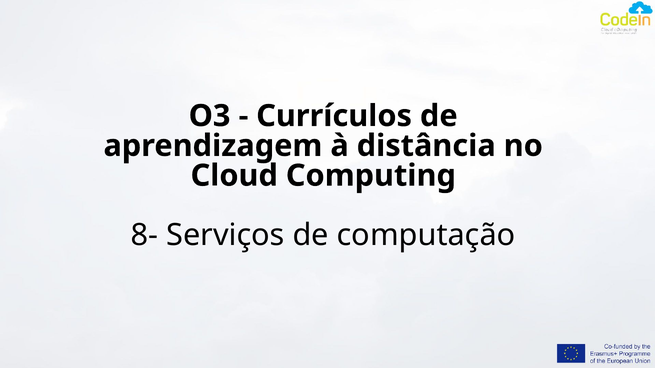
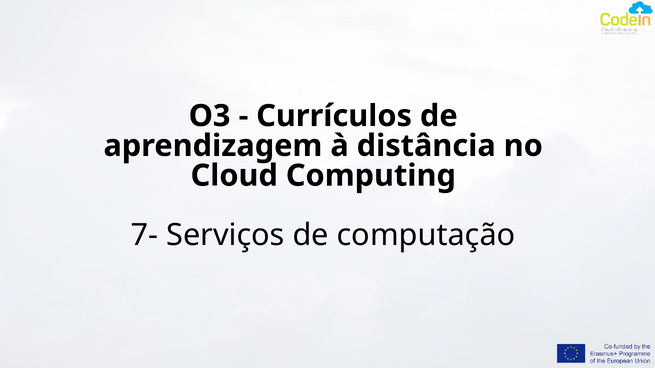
8-: 8- -> 7- (145, 236)
